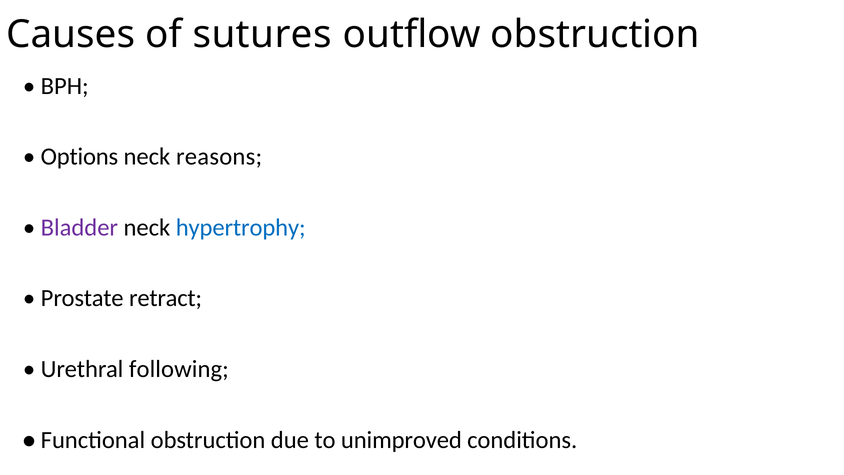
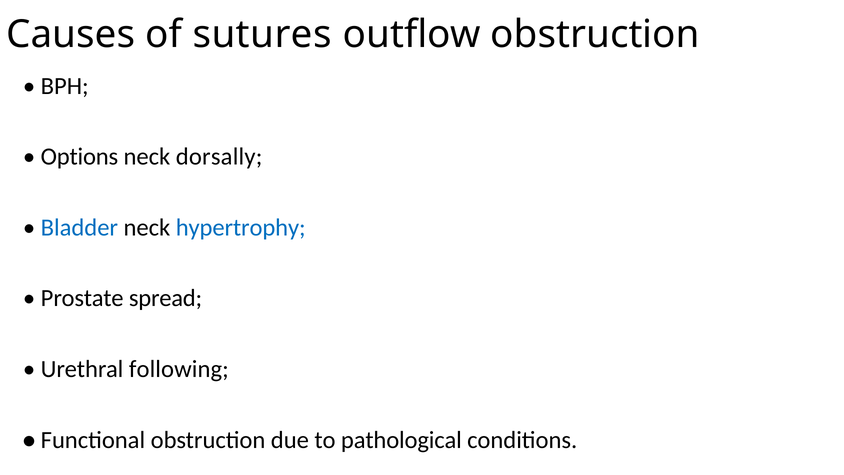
reasons: reasons -> dorsally (219, 157)
Bladder colour: purple -> blue (79, 227)
retract: retract -> spread (166, 298)
unimproved: unimproved -> pathological (401, 440)
